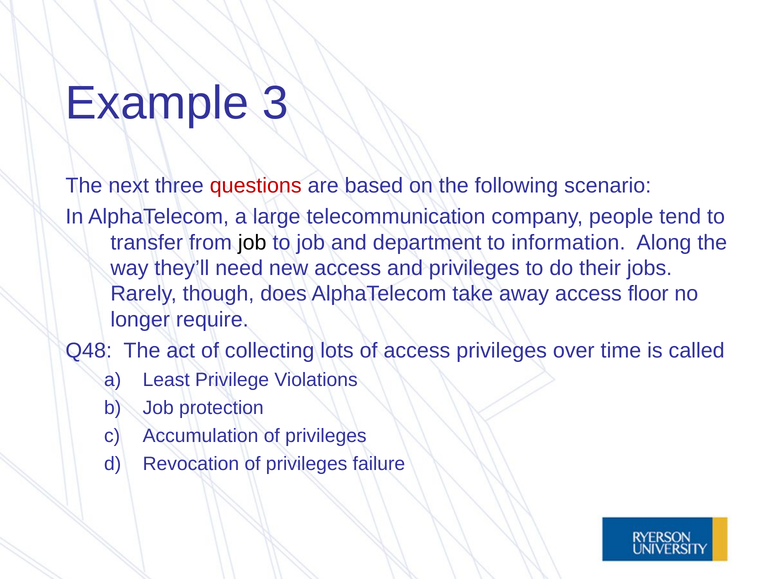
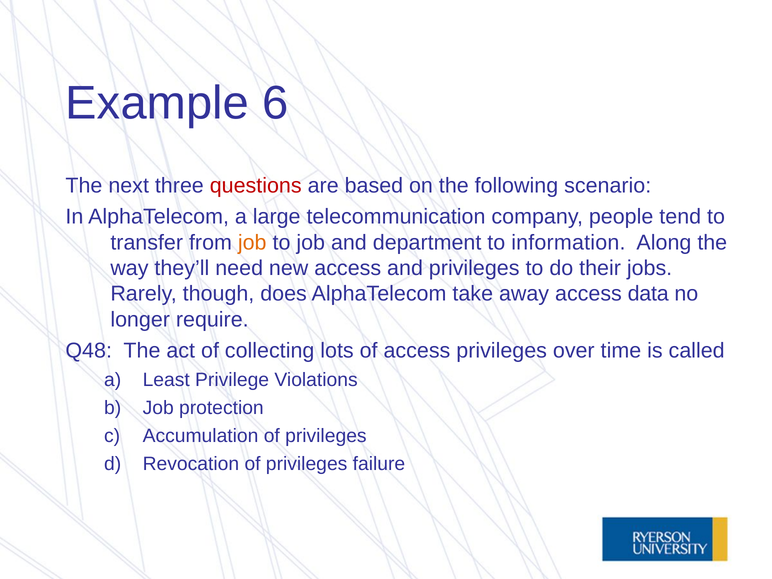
3: 3 -> 6 (275, 103)
job colour: black -> orange (252, 242)
floor: floor -> data (648, 294)
